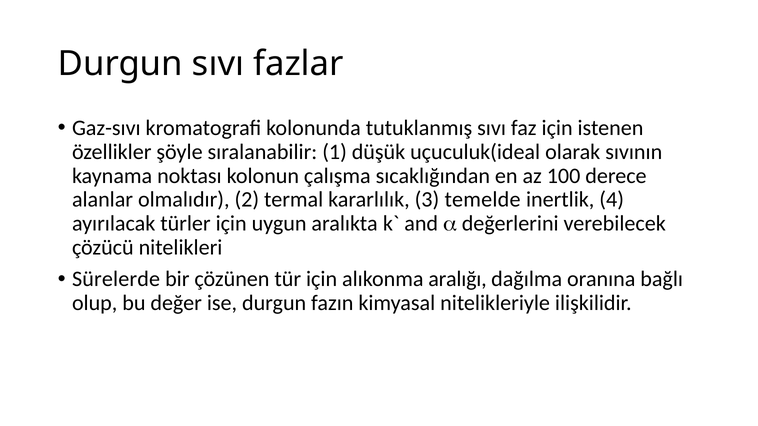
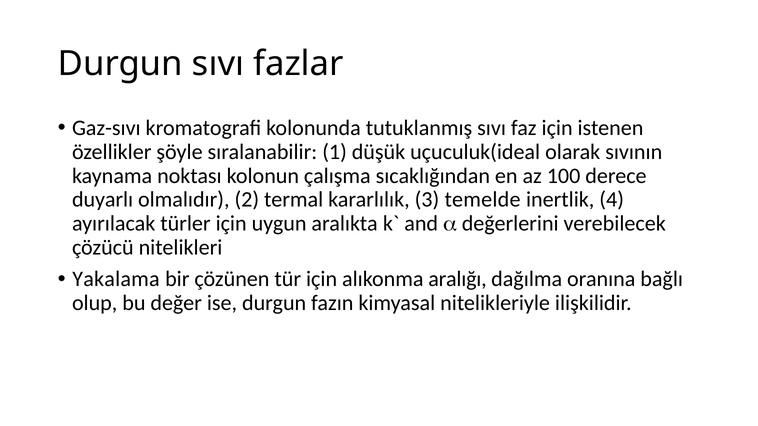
alanlar: alanlar -> duyarlı (103, 200)
Sürelerde: Sürelerde -> Yakalama (116, 279)
